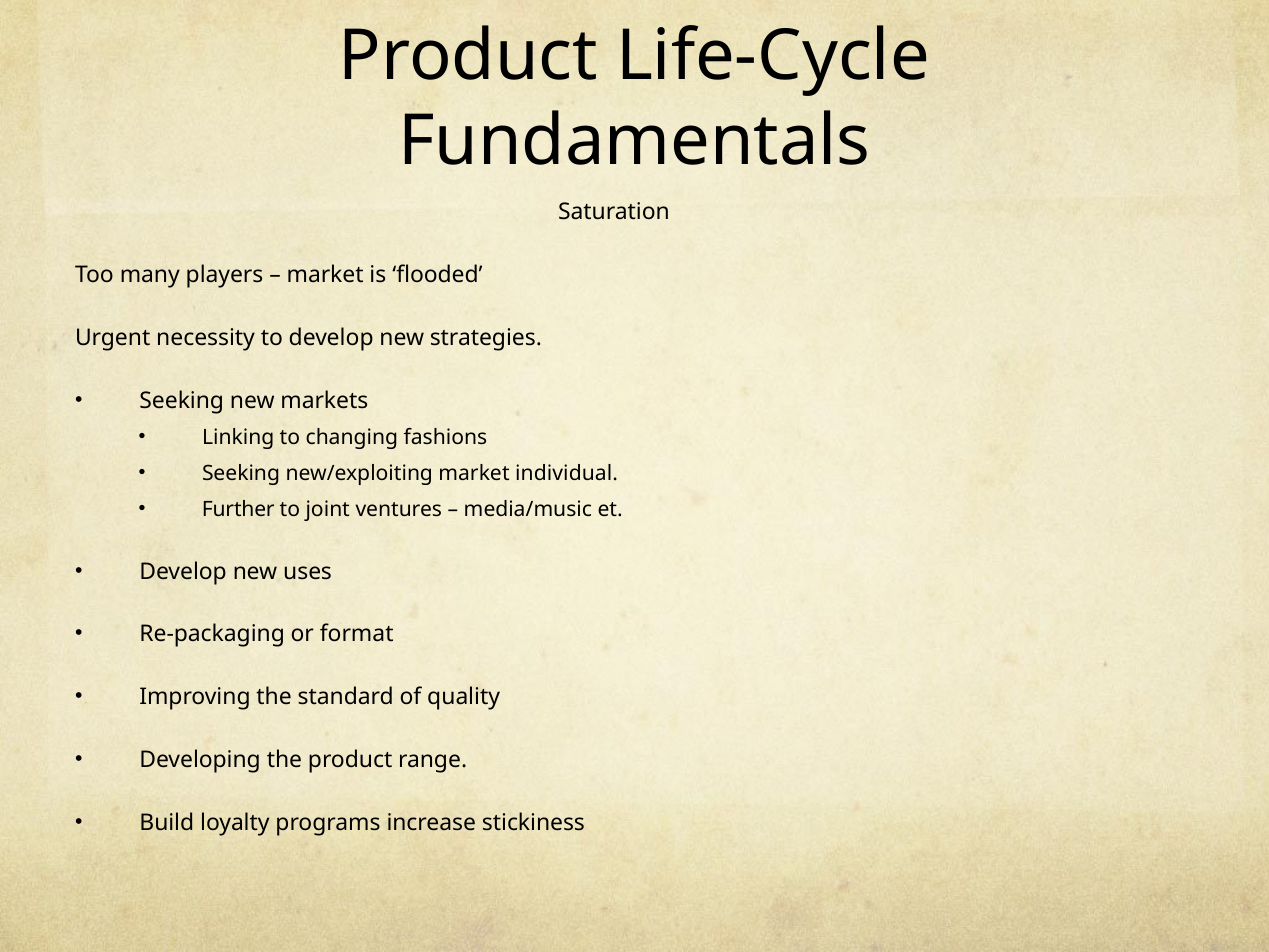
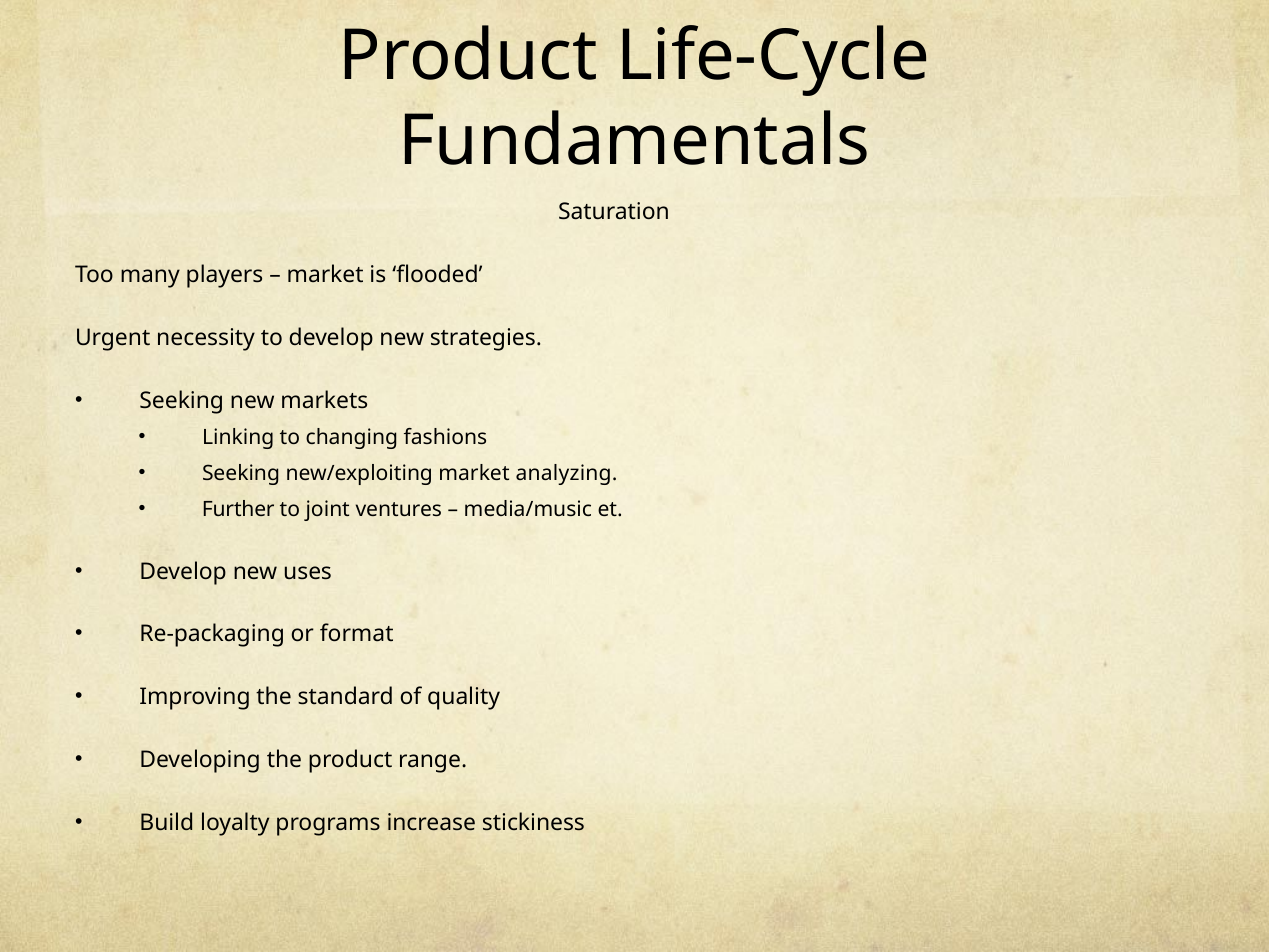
individual: individual -> analyzing (567, 473)
